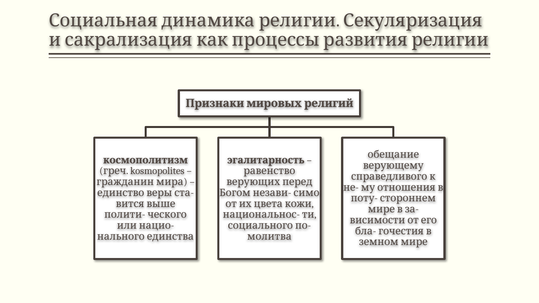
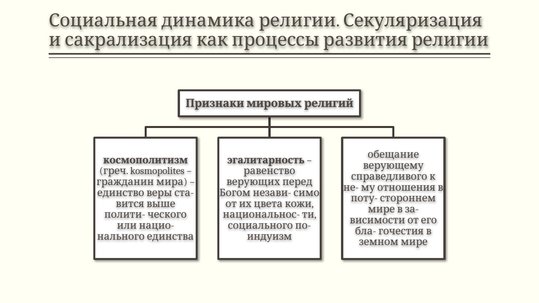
молитва: молитва -> индуизм (269, 237)
